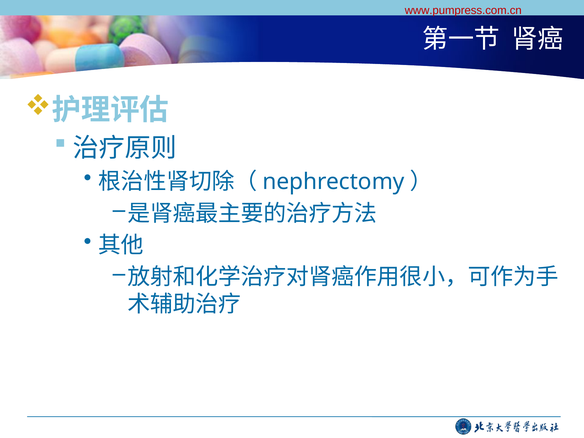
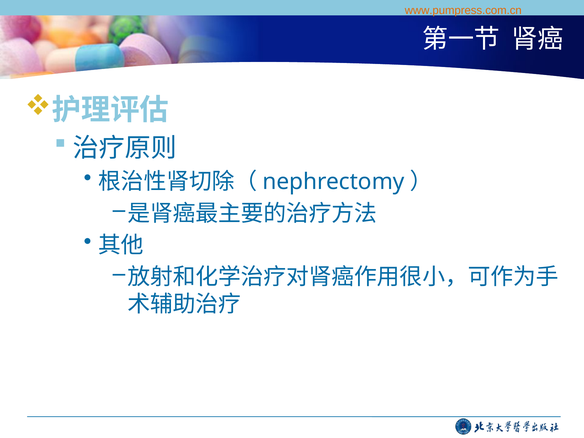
www.pumpress.com.cn colour: red -> orange (463, 10)
